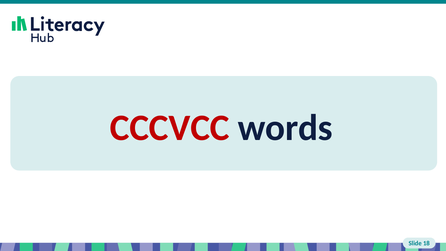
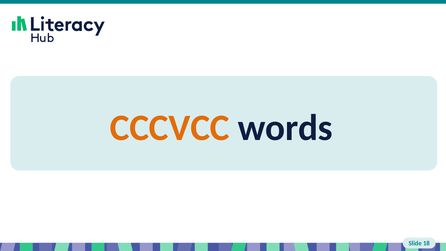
CCCVCC colour: red -> orange (170, 128)
